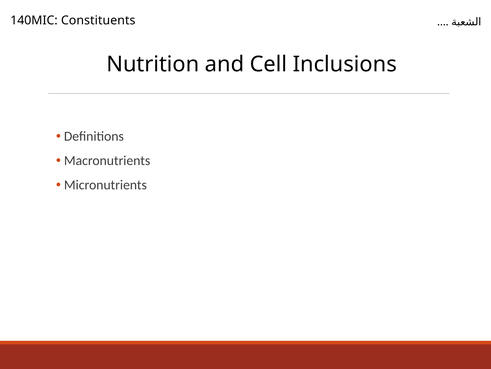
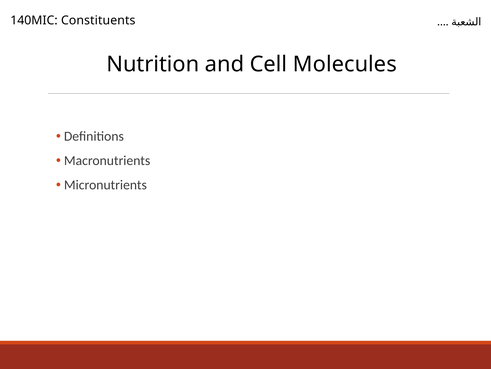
Inclusions: Inclusions -> Molecules (345, 64)
